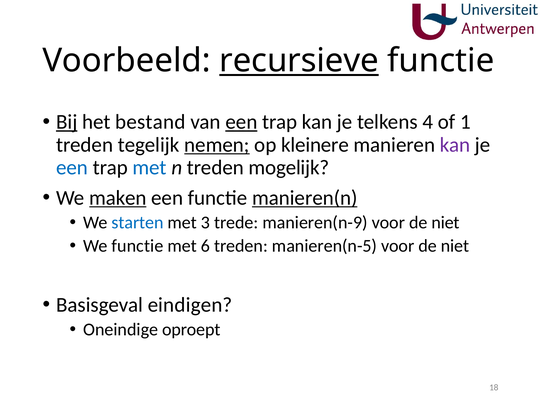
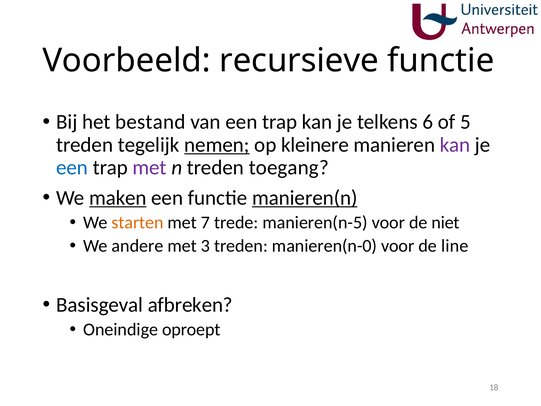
recursieve underline: present -> none (299, 61)
Bij underline: present -> none (67, 122)
een underline: present -> none (241, 122)
4: 4 -> 6 (428, 122)
1: 1 -> 5 (465, 122)
met colour: blue -> purple (150, 167)
mogelijk: mogelijk -> toegang (289, 167)
starten colour: blue -> orange (138, 223)
3: 3 -> 7 (205, 223)
manieren(n-9: manieren(n-9 -> manieren(n-5 (315, 223)
We functie: functie -> andere (137, 246)
6: 6 -> 3 (205, 246)
manieren(n-5: manieren(n-5 -> manieren(n-0 (325, 246)
niet: niet -> line (455, 246)
eindigen: eindigen -> afbreken (190, 305)
